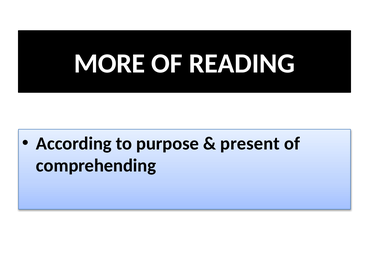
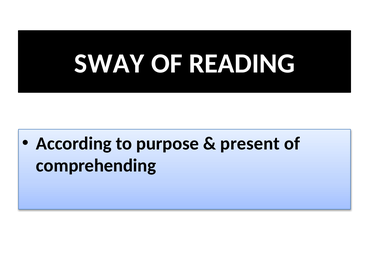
MORE: MORE -> SWAY (109, 63)
